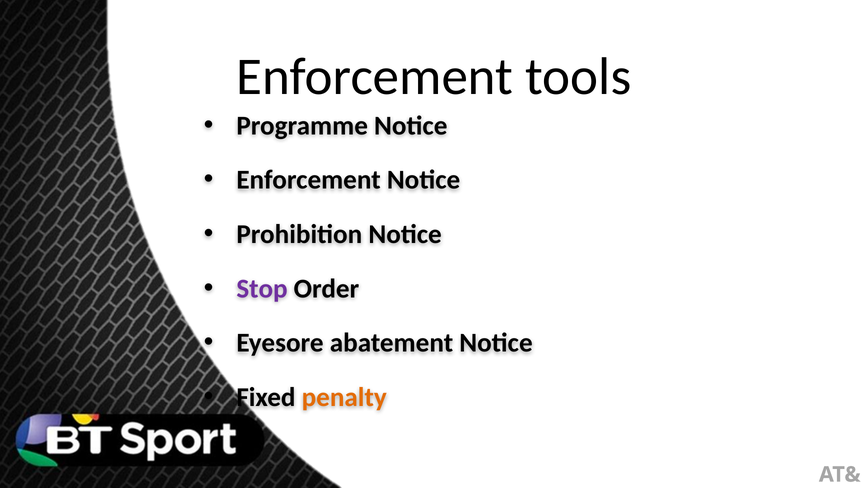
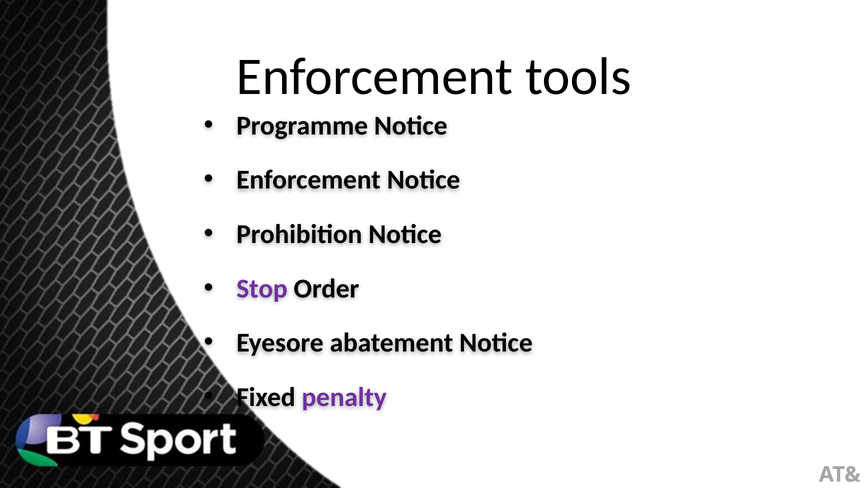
penalty colour: orange -> purple (344, 397)
